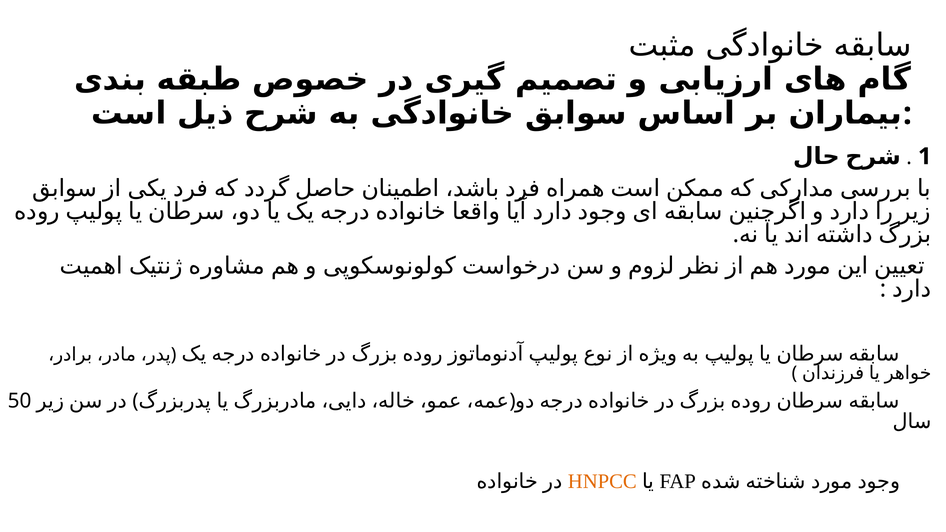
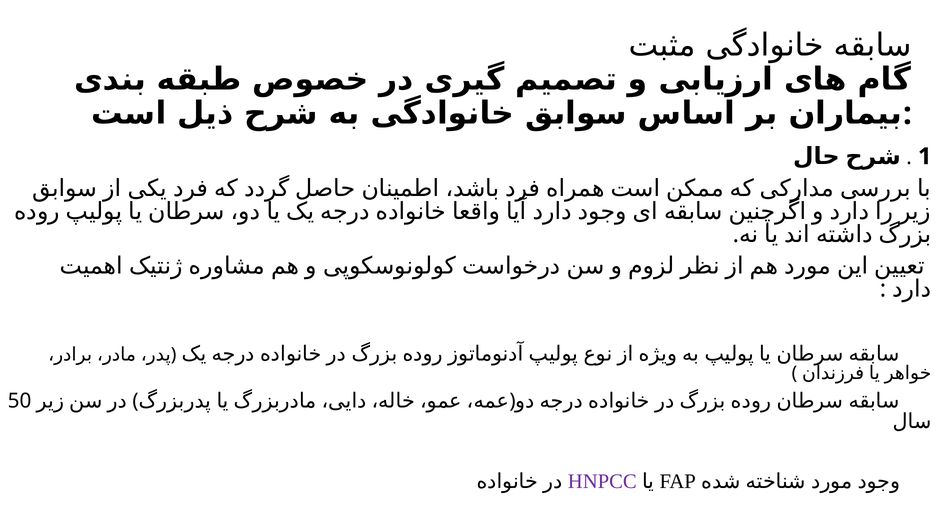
HNPCC colour: orange -> purple (602, 481)
